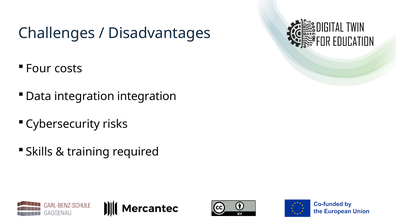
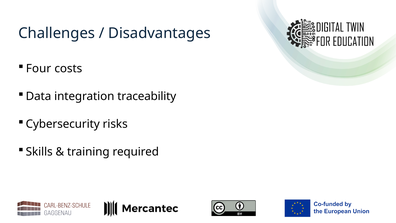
integration integration: integration -> traceability (147, 96)
